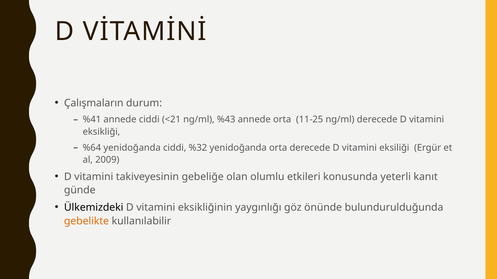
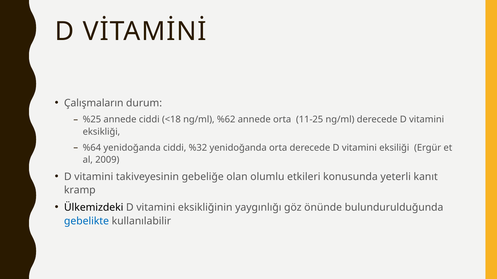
%41: %41 -> %25 (92, 120)
<21: <21 -> <18 (171, 120)
%43: %43 -> %62 (226, 120)
günde: günde -> kramp (80, 191)
gebelikte colour: orange -> blue (87, 222)
